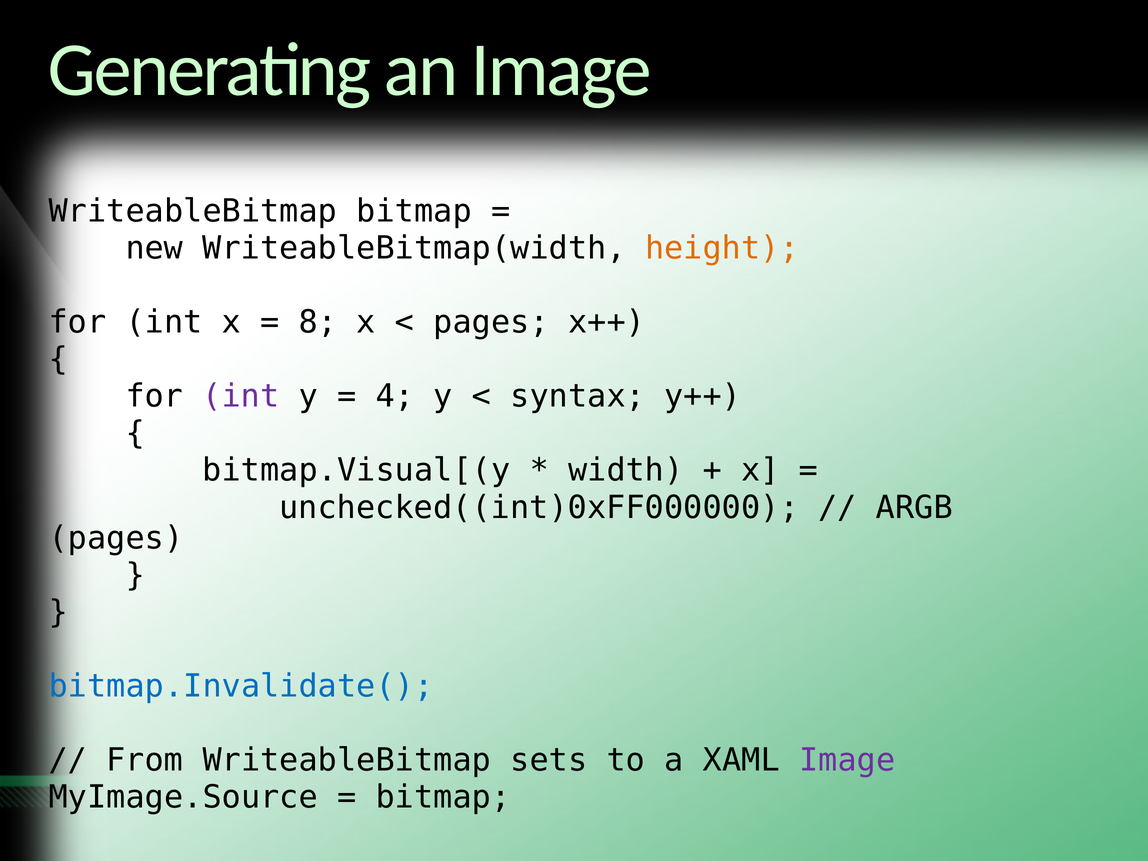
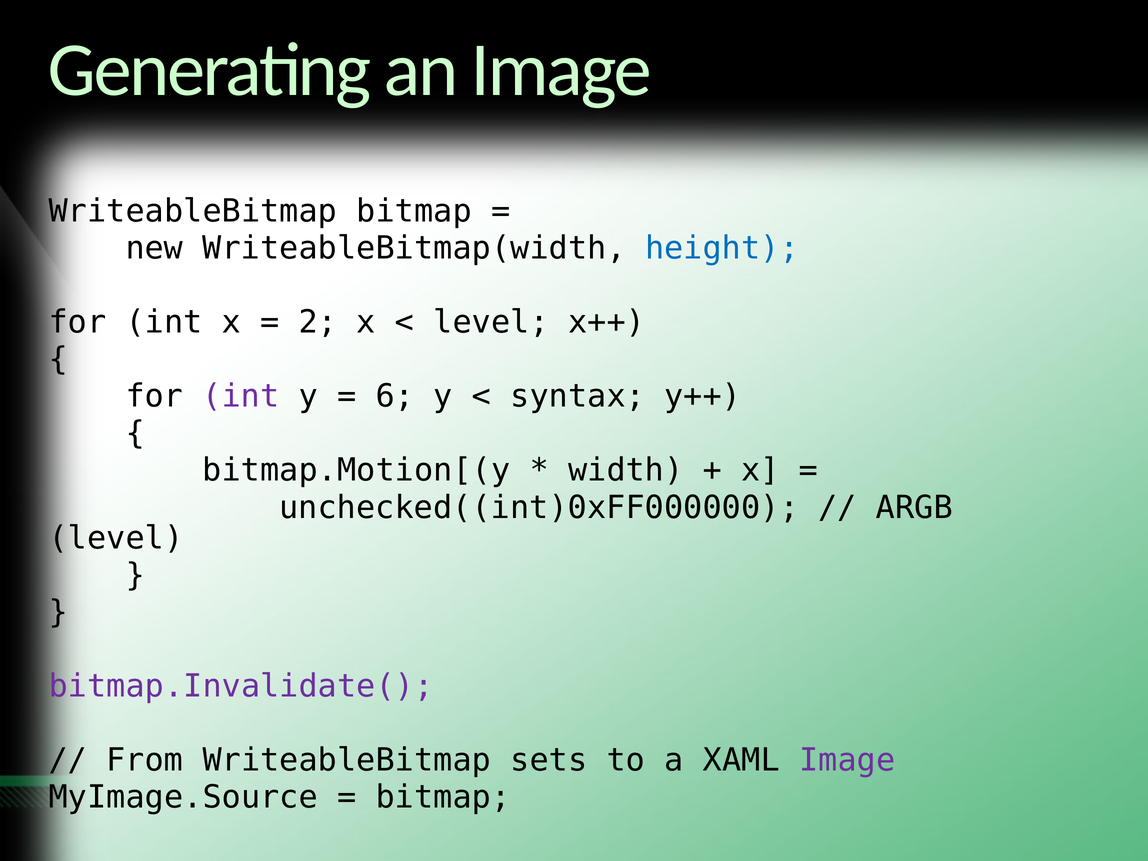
height colour: orange -> blue (722, 248)
8: 8 -> 2 (318, 322)
pages: pages -> level (491, 322)
4: 4 -> 6 (395, 396)
bitmap.Visual[(y: bitmap.Visual[(y -> bitmap.Motion[(y (356, 470)
pages: pages -> level (116, 538)
bitmap.Invalidate( colour: blue -> purple (241, 686)
